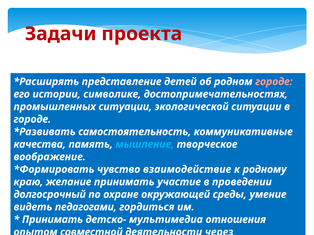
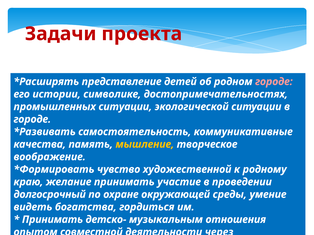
мышление colour: light blue -> yellow (145, 145)
взаимодействие: взаимодействие -> художественной (187, 170)
педагогами: педагогами -> богатства (86, 207)
мультимедиа: мультимедиа -> музыкальным (166, 220)
